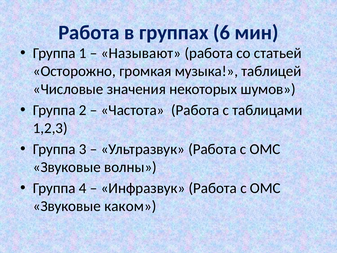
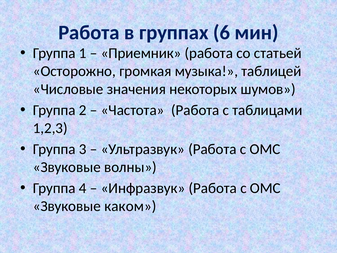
Называют: Называют -> Приемник (141, 53)
